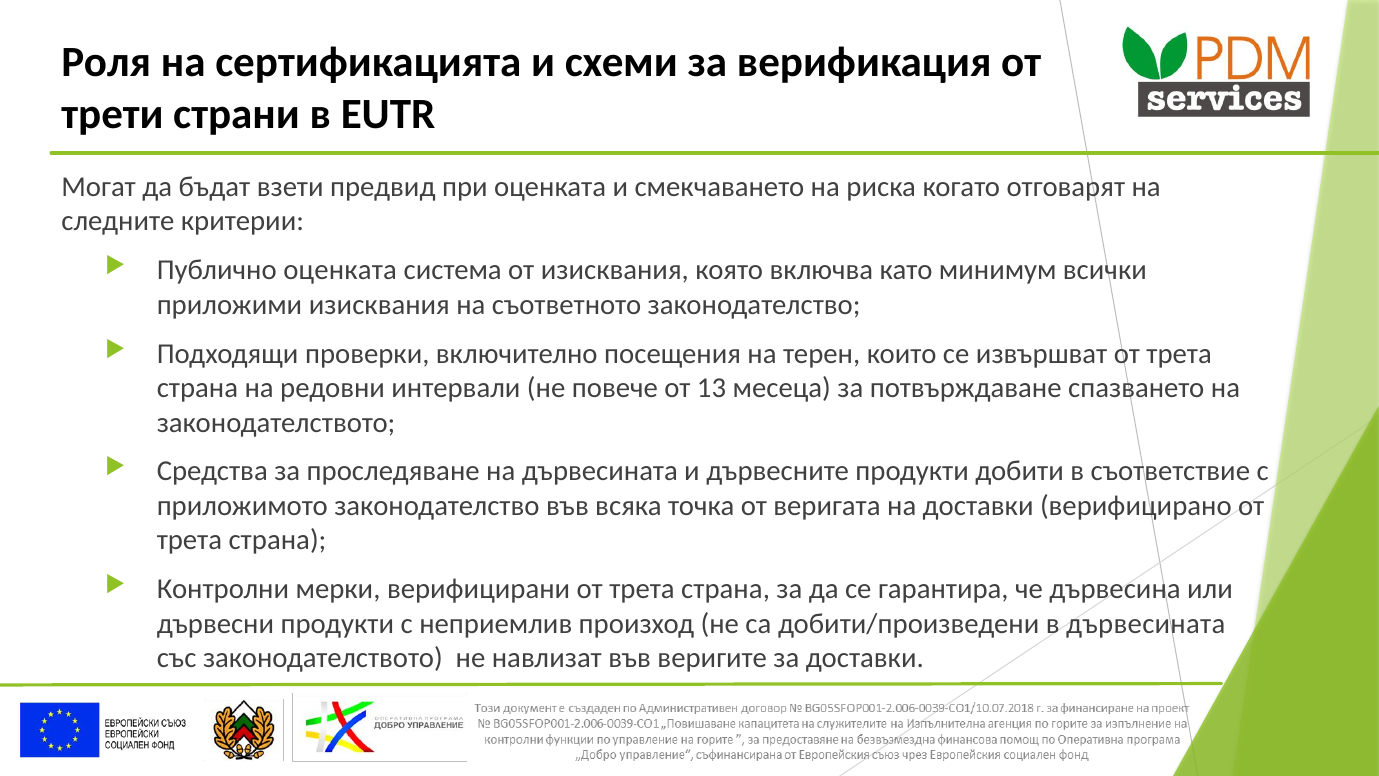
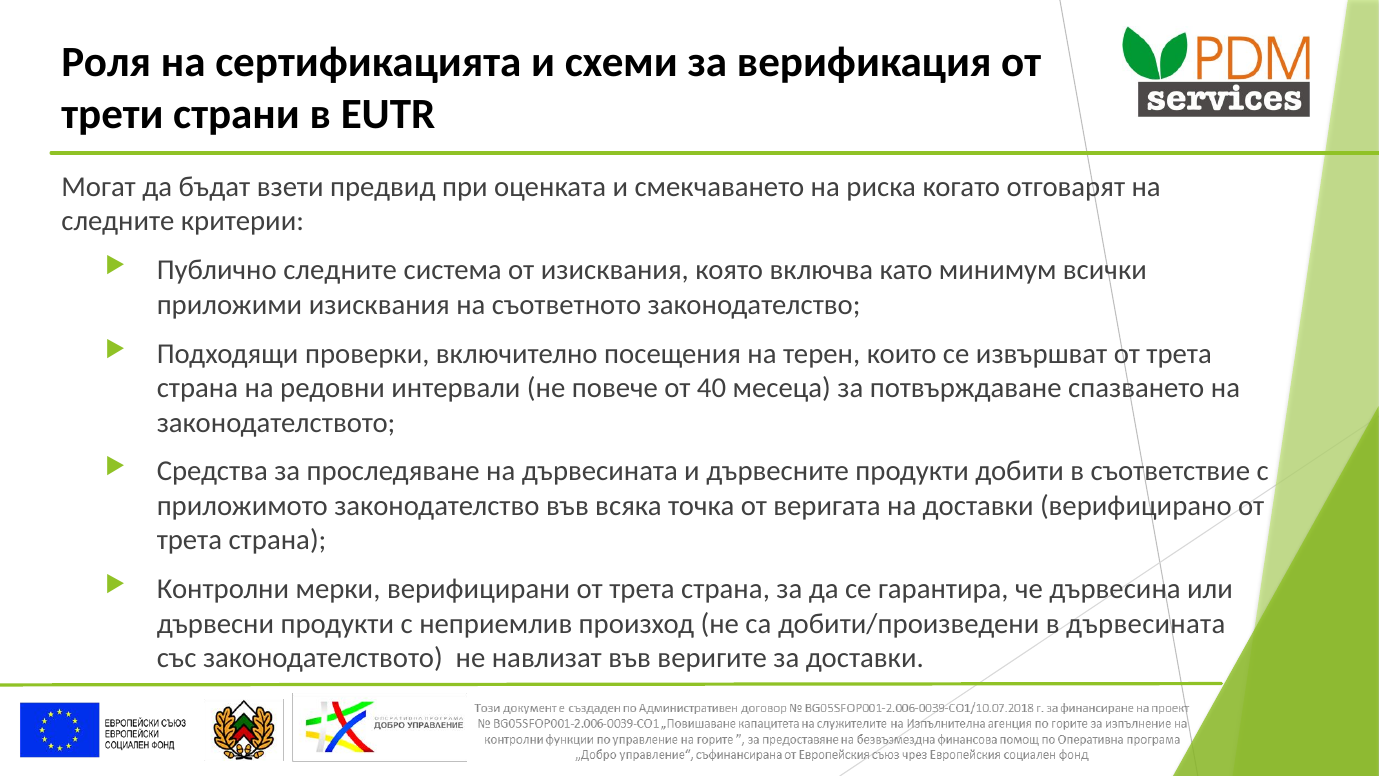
Публично оценката: оценката -> следните (340, 270)
13: 13 -> 40 (712, 388)
